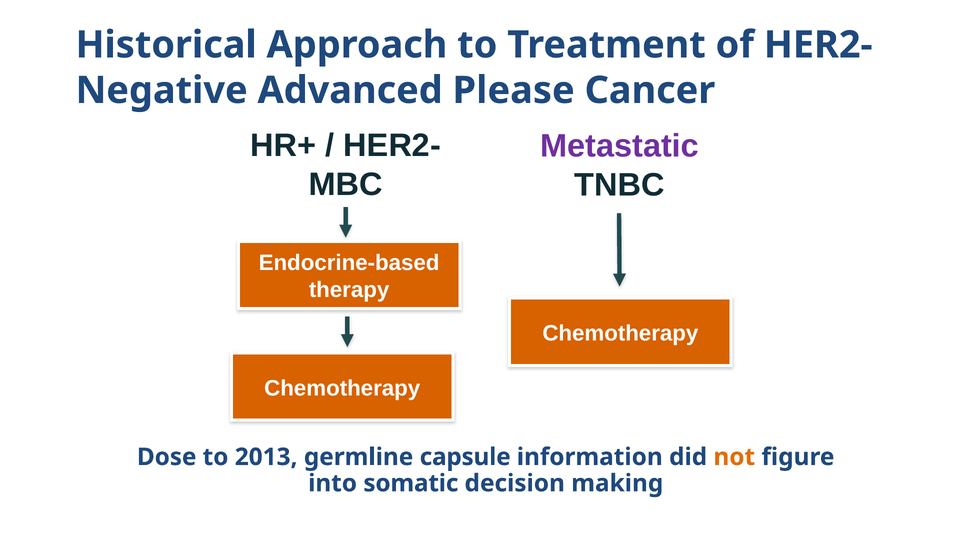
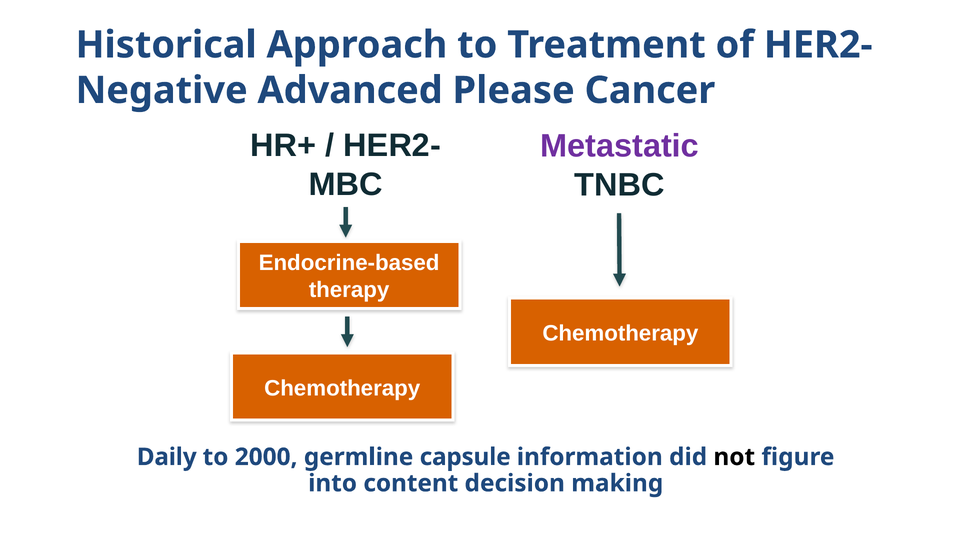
Dose: Dose -> Daily (167, 457)
2013: 2013 -> 2000 (266, 457)
not colour: orange -> black (734, 457)
somatic: somatic -> content (411, 484)
